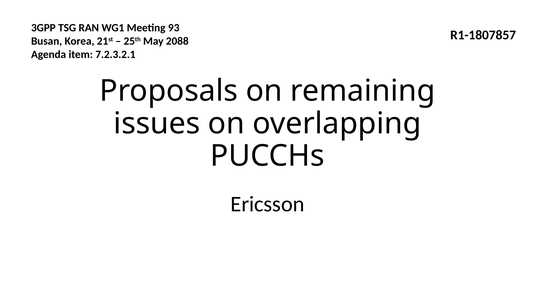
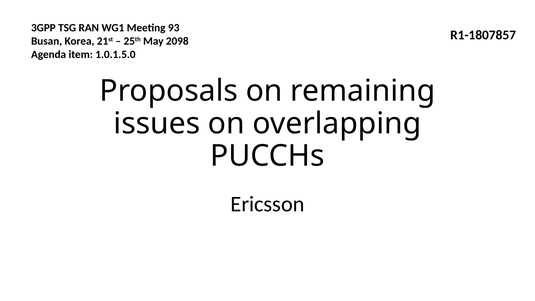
2088: 2088 -> 2098 (177, 41)
7.2.3.2.1: 7.2.3.2.1 -> 1.0.1.5.0 (115, 54)
